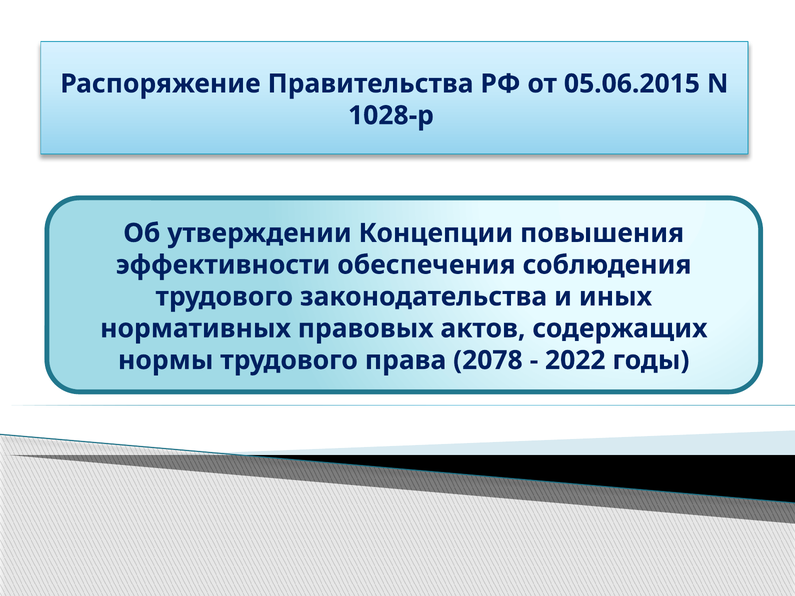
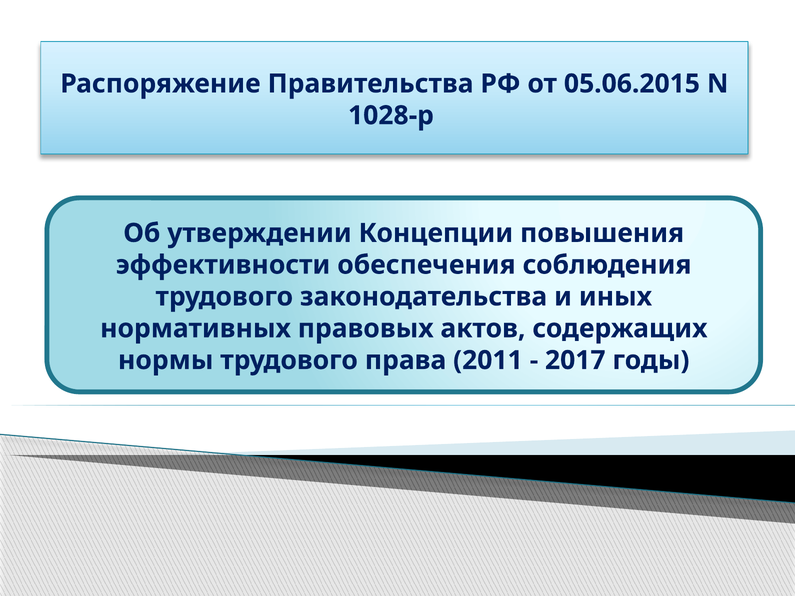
2078: 2078 -> 2011 (488, 360)
2022: 2022 -> 2017 (575, 360)
